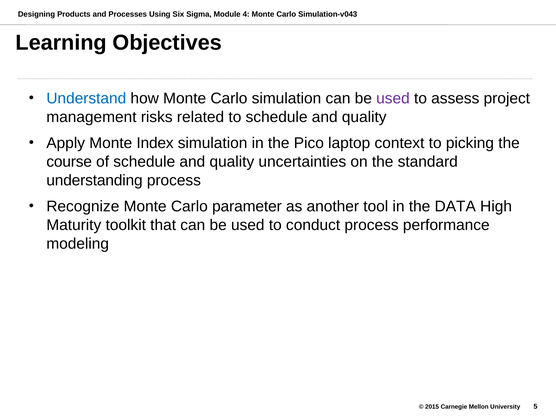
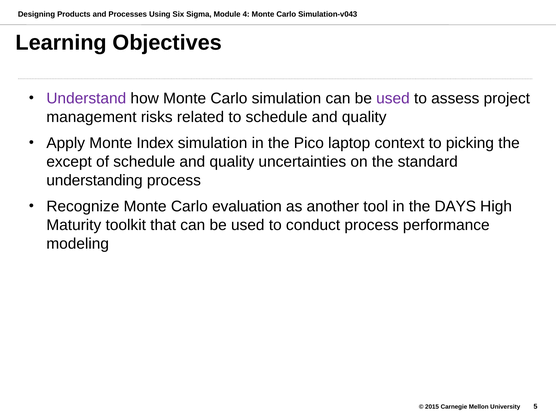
Understand colour: blue -> purple (86, 98)
course: course -> except (69, 162)
parameter: parameter -> evaluation (247, 207)
DATA: DATA -> DAYS (455, 207)
